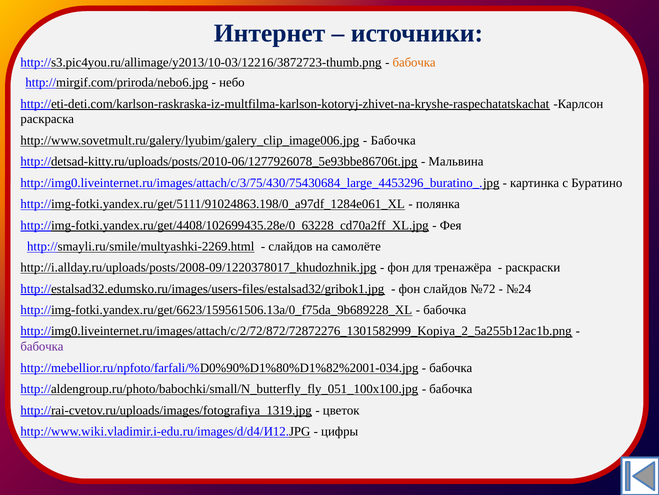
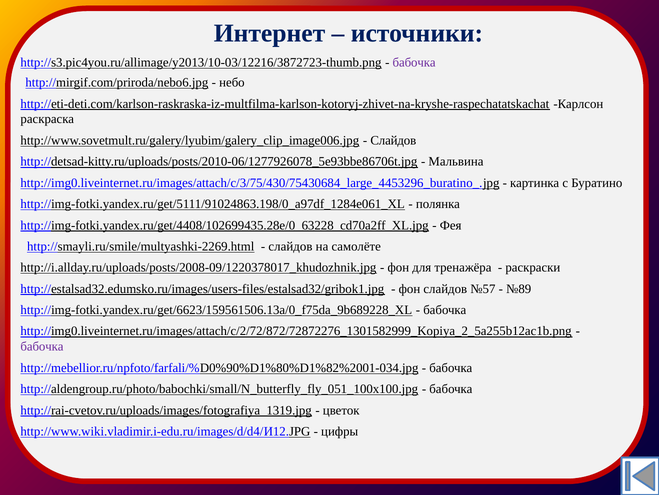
бабочка colour: orange -> purple (414, 63)
Бабочка: Бабочка -> Слайдов (393, 140)
№72: №72 -> №57 (483, 288)
№24: №24 -> №89 (519, 288)
